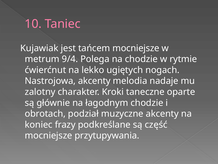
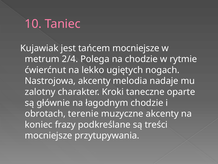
9/4: 9/4 -> 2/4 (70, 59)
podział: podział -> terenie (83, 113)
część: część -> treści (156, 124)
